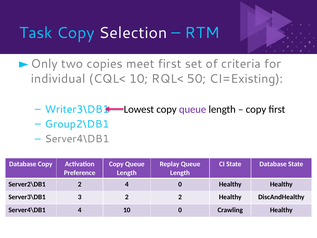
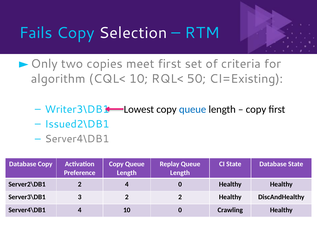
Task: Task -> Fails (36, 33)
individual: individual -> algorithm (58, 79)
queue colour: purple -> blue (193, 109)
Group2\DB1: Group2\DB1 -> Issued2\DB1 (77, 124)
